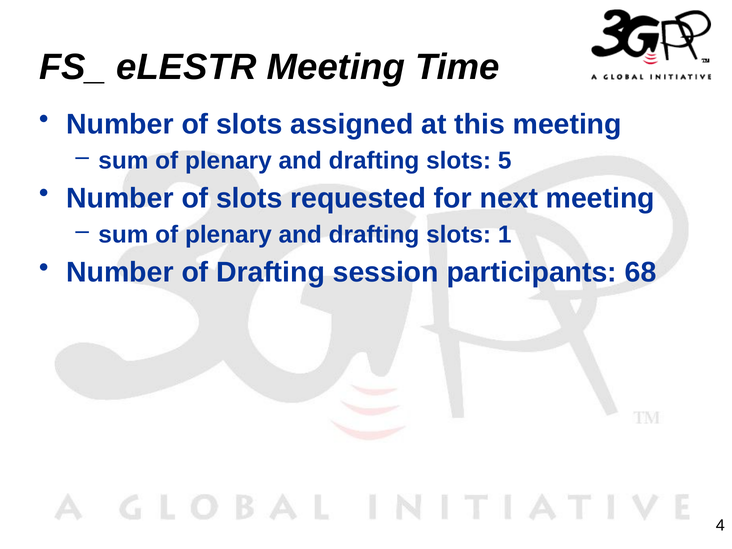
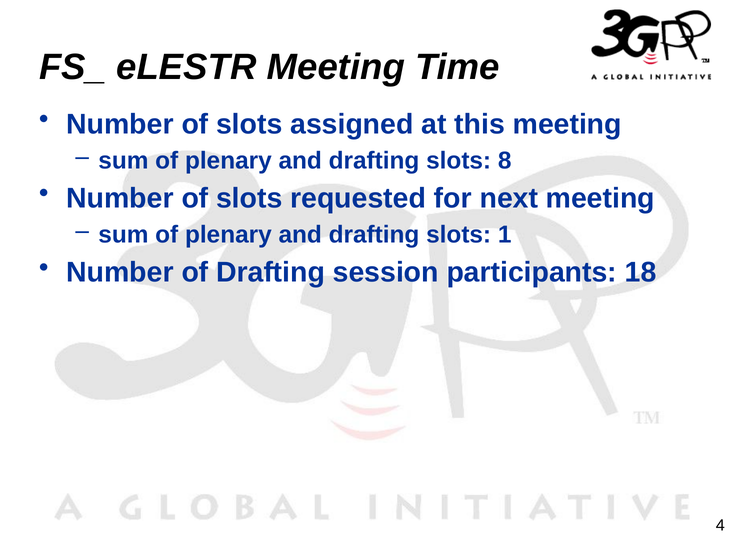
5: 5 -> 8 (505, 160)
68: 68 -> 18 (641, 272)
